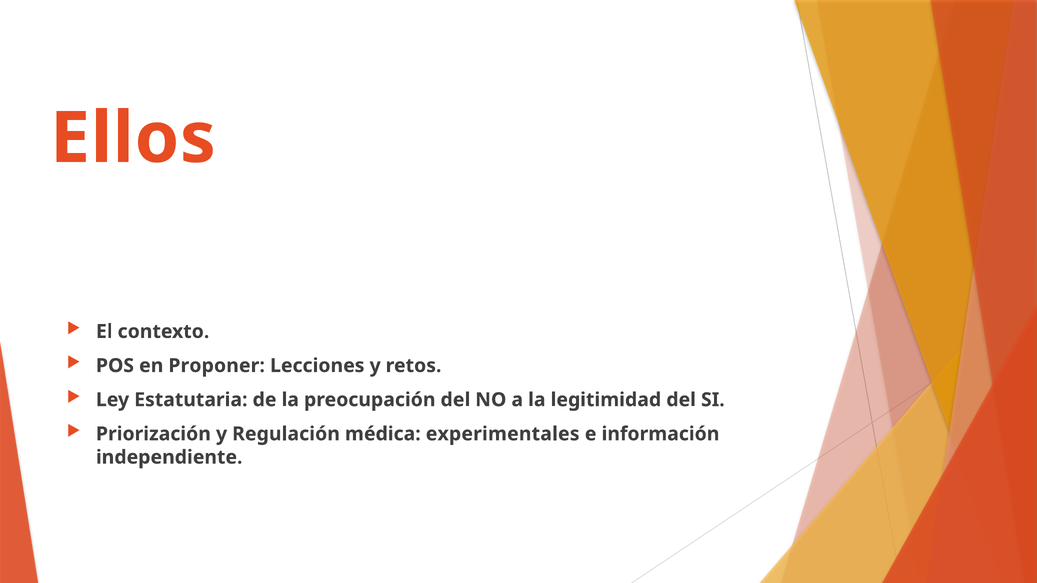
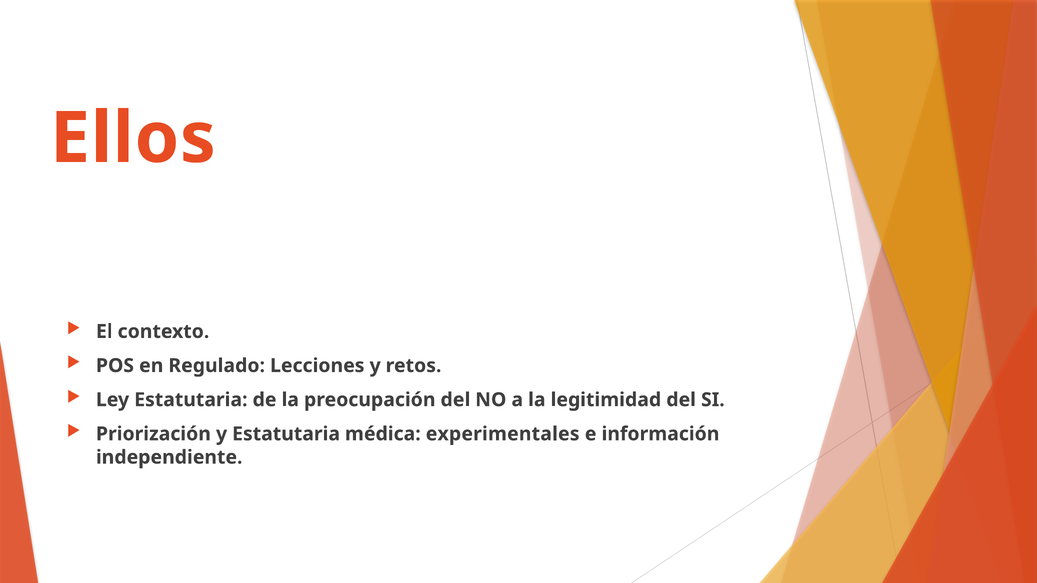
Proponer: Proponer -> Regulado (217, 366)
y Regulación: Regulación -> Estatutaria (286, 434)
